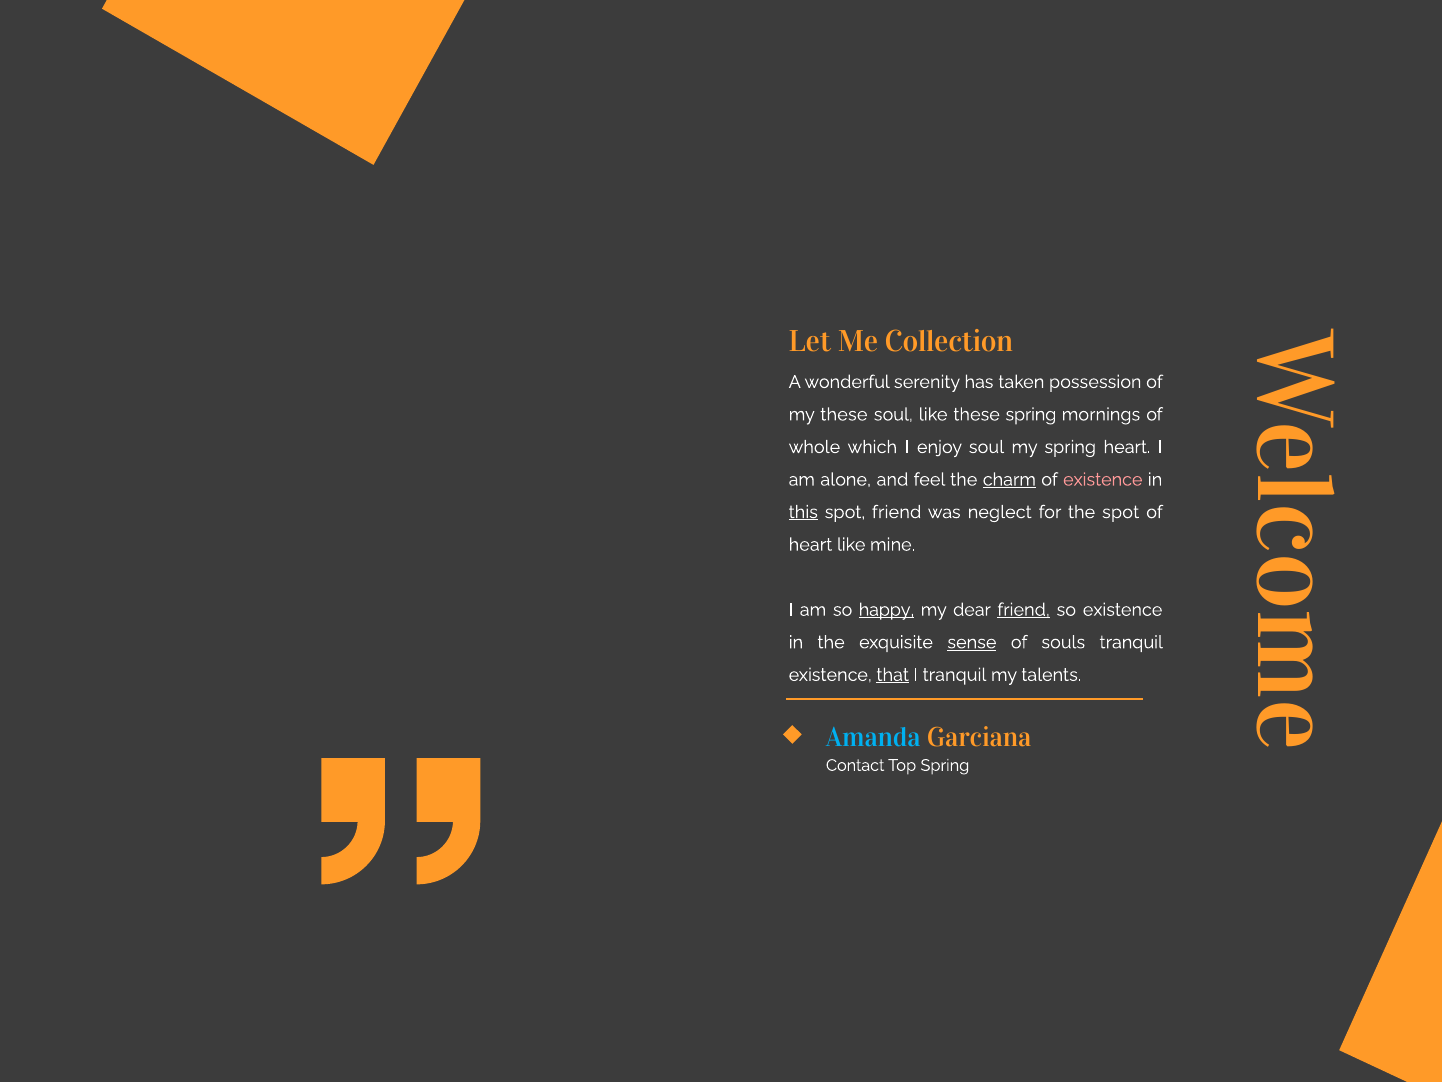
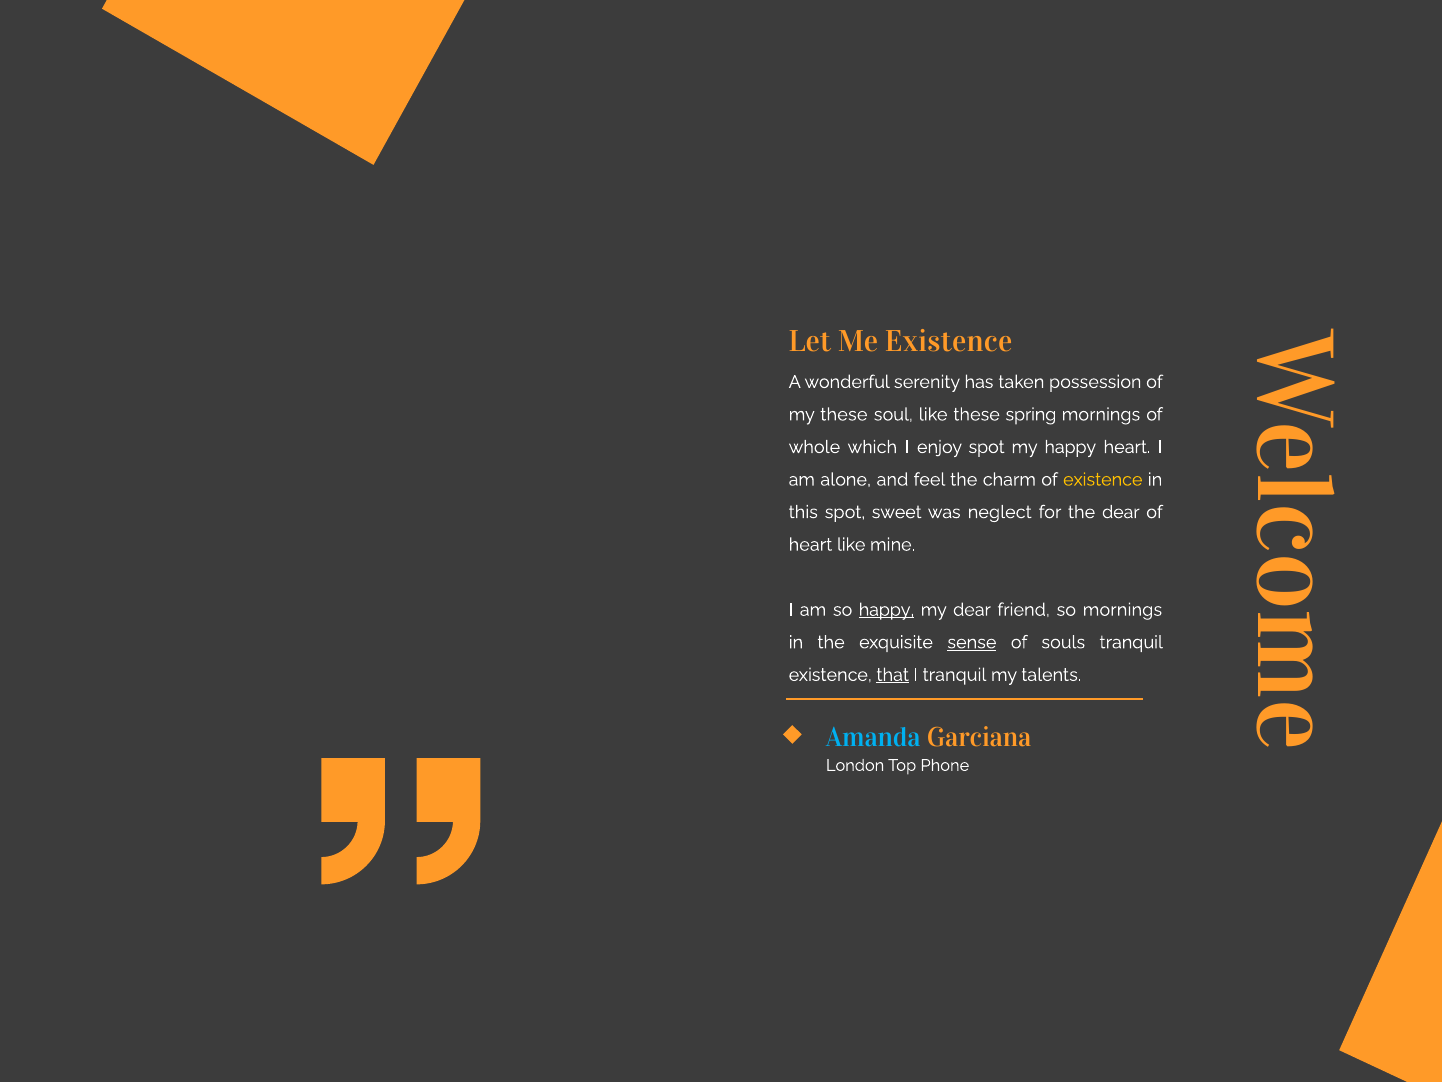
Me Collection: Collection -> Existence (949, 342)
enjoy soul: soul -> spot (987, 447)
my spring: spring -> happy (1070, 447)
charm underline: present -> none (1009, 479)
existence colour: pink -> yellow (1103, 479)
this underline: present -> none (803, 512)
spot friend: friend -> sweet (897, 512)
the spot: spot -> dear (1121, 512)
friend underline: present -> none (1024, 610)
so existence: existence -> mornings (1122, 610)
Contact: Contact -> London (855, 765)
Top Spring: Spring -> Phone (945, 765)
